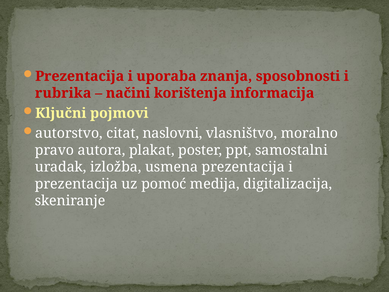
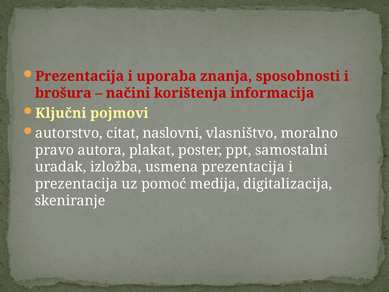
rubrika: rubrika -> brošura (63, 93)
